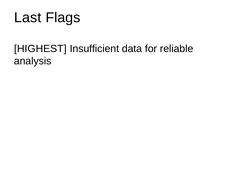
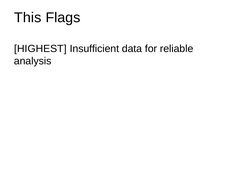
Last: Last -> This (28, 18)
